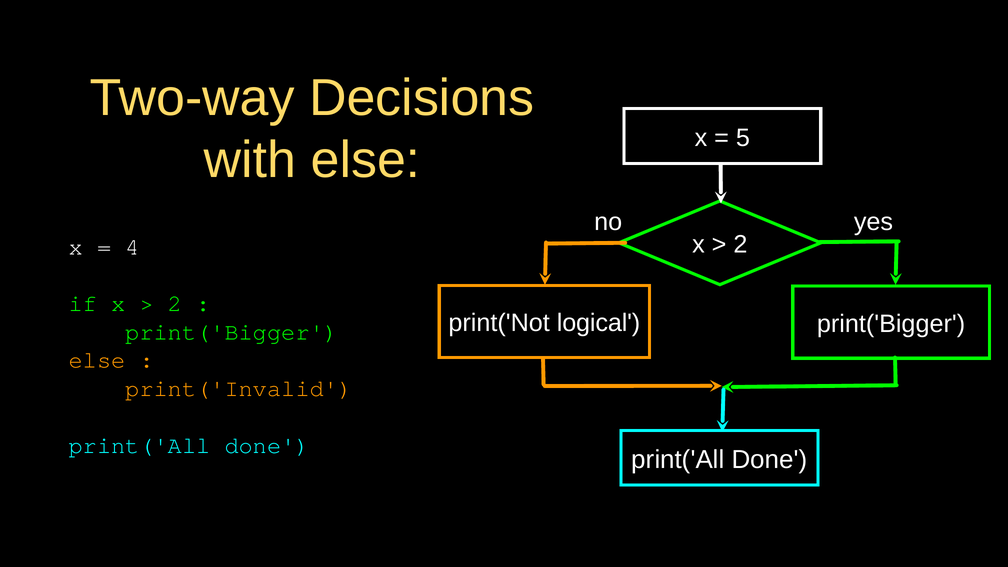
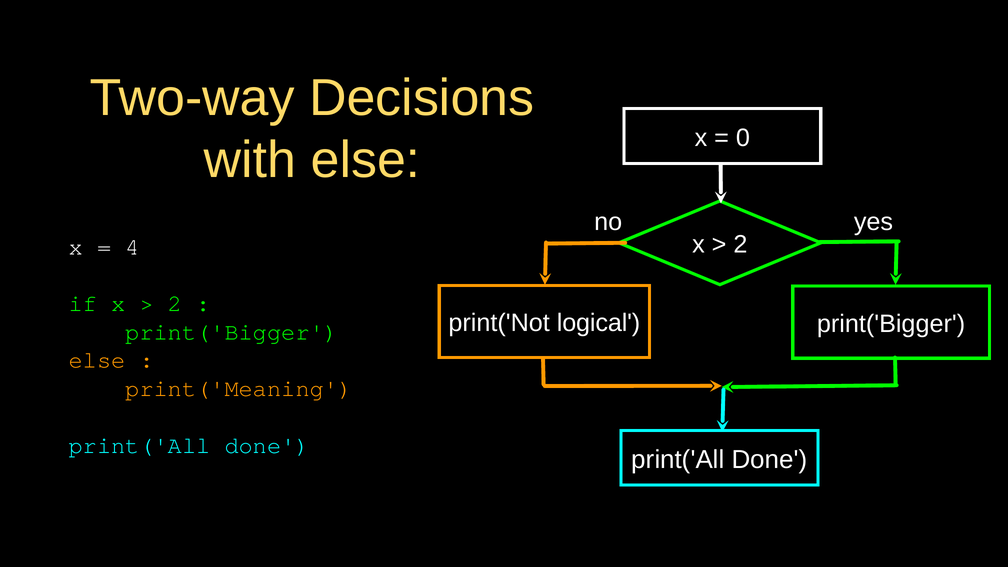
5: 5 -> 0 (743, 138)
print('Invalid: print('Invalid -> print('Meaning (239, 389)
